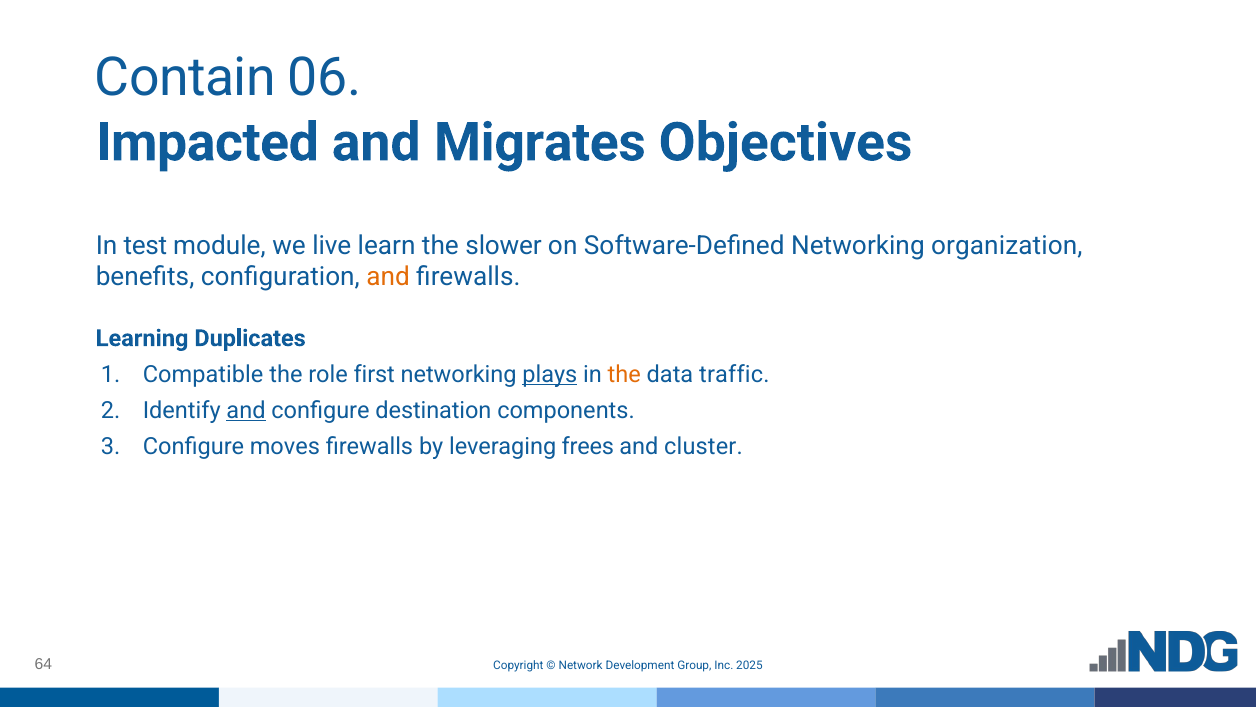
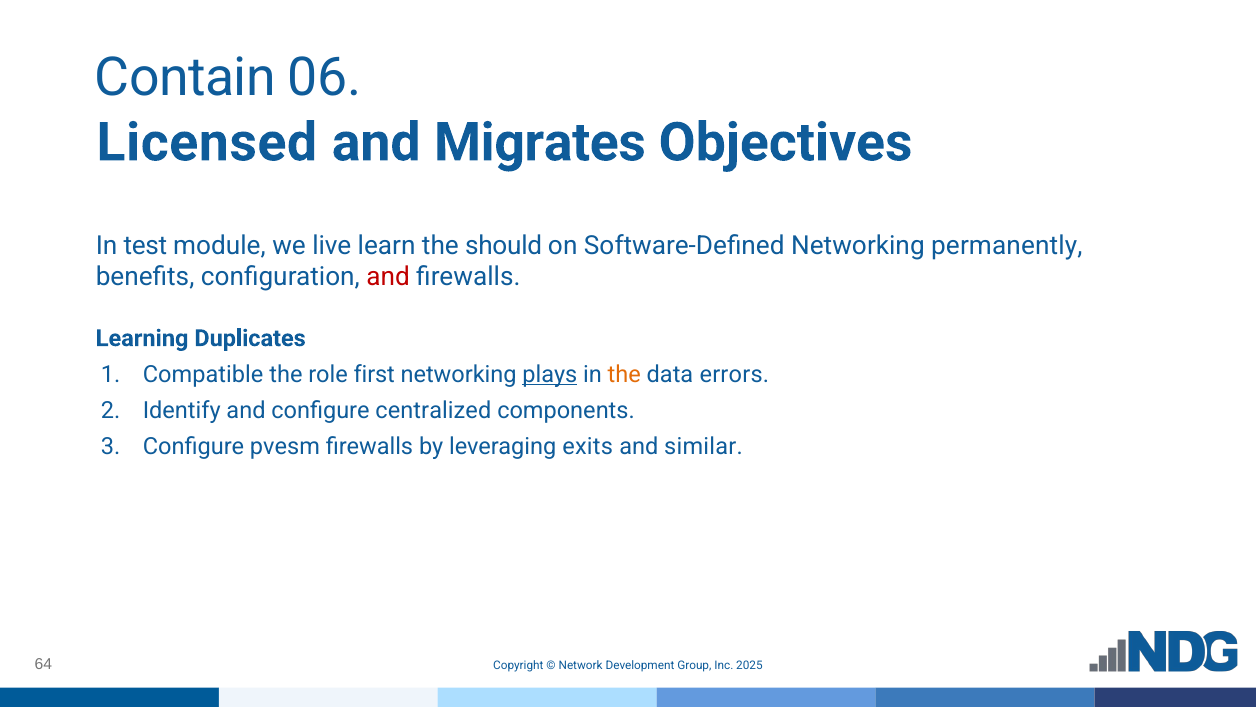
Impacted: Impacted -> Licensed (207, 143)
slower: slower -> should (504, 246)
organization: organization -> permanently (1007, 246)
and colour: orange -> red (388, 277)
traffic: traffic -> errors (734, 374)
and underline: present -> none (246, 410)
destination: destination -> centralized (433, 410)
moves: moves -> pvesm (285, 446)
frees: frees -> exits (588, 446)
cluster: cluster -> similar (703, 446)
